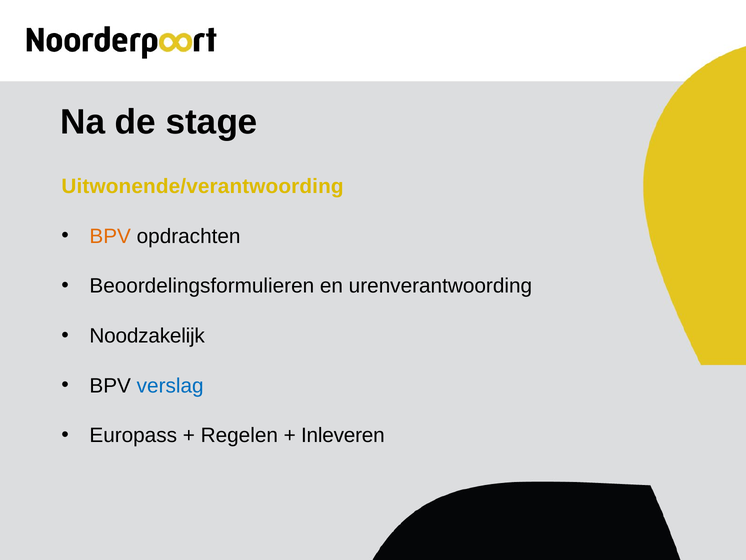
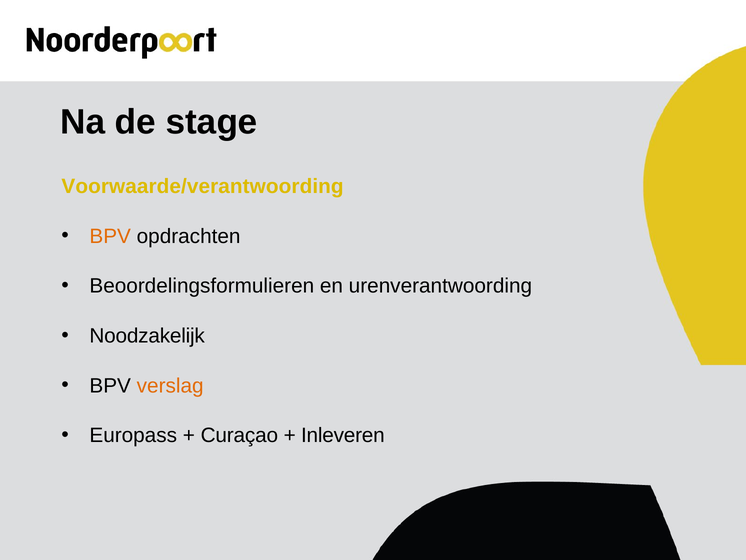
Uitwonende/verantwoording: Uitwonende/verantwoording -> Voorwaarde/verantwoording (203, 186)
verslag colour: blue -> orange (170, 385)
Regelen: Regelen -> Curaçao (239, 435)
